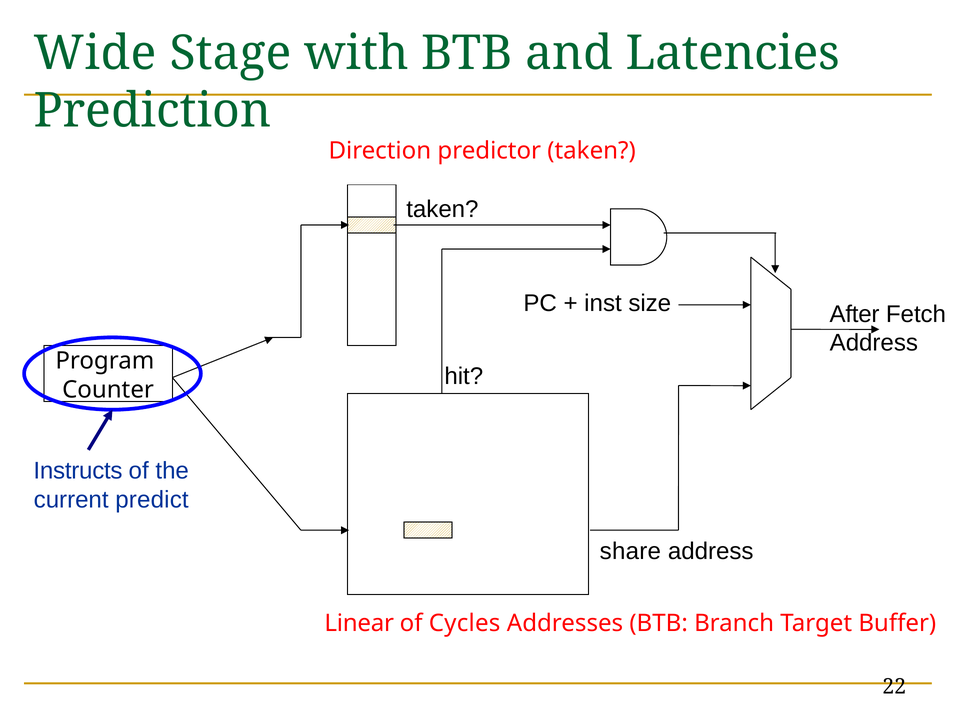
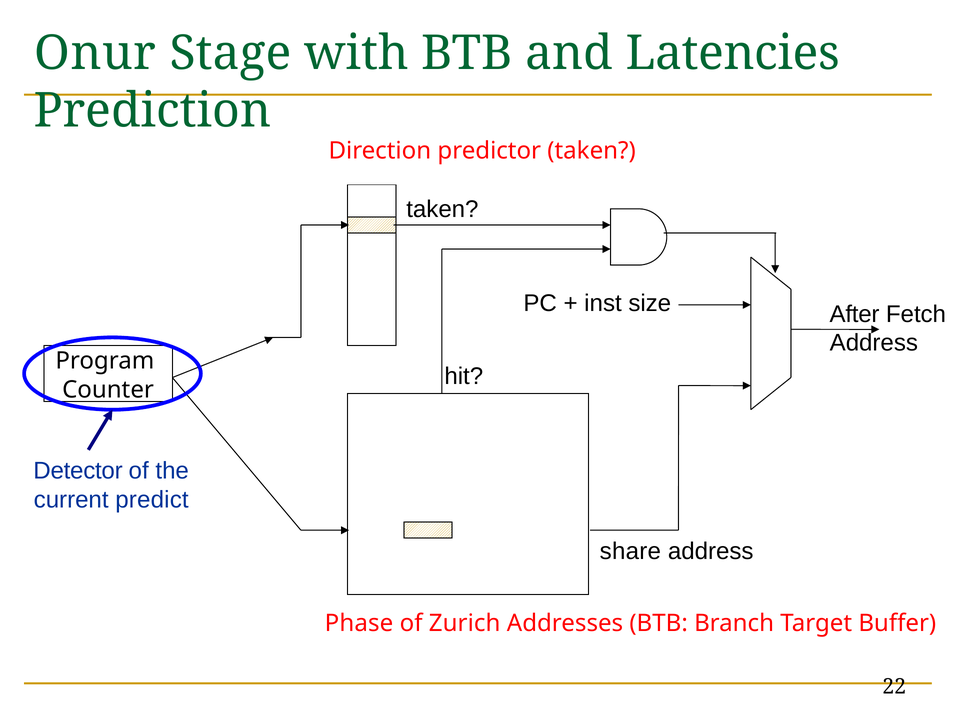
Wide: Wide -> Onur (95, 53)
Instructs: Instructs -> Detector (78, 471)
Linear: Linear -> Phase (359, 623)
Cycles: Cycles -> Zurich (465, 623)
